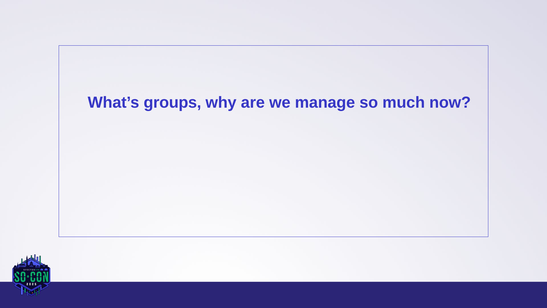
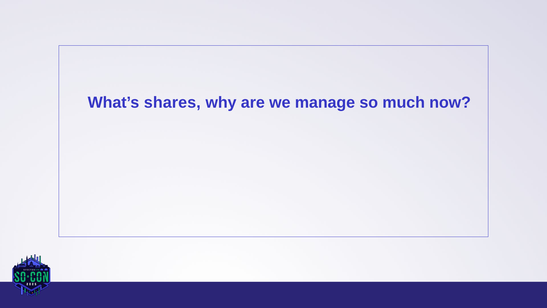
groups: groups -> shares (172, 103)
